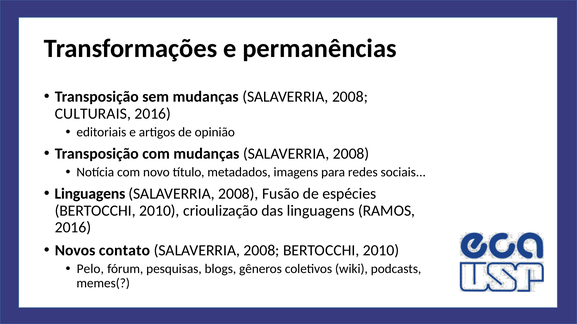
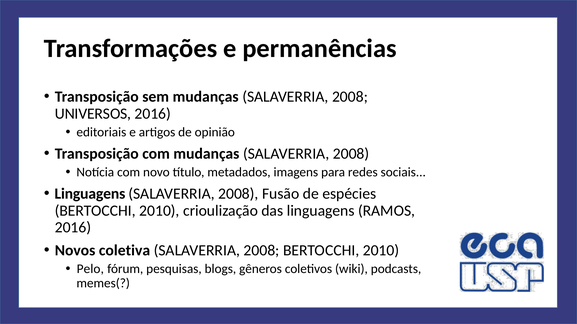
CULTURAIS: CULTURAIS -> UNIVERSOS (93, 114)
contato: contato -> coletiva (125, 251)
